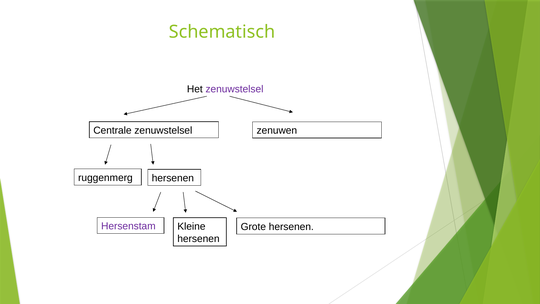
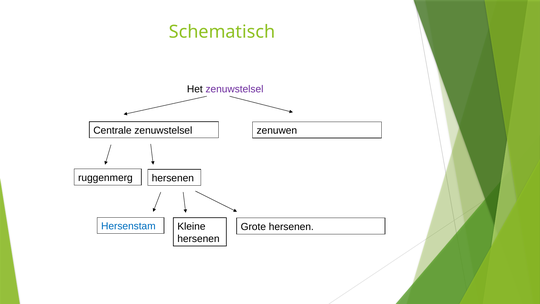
Hersenstam colour: purple -> blue (128, 226)
